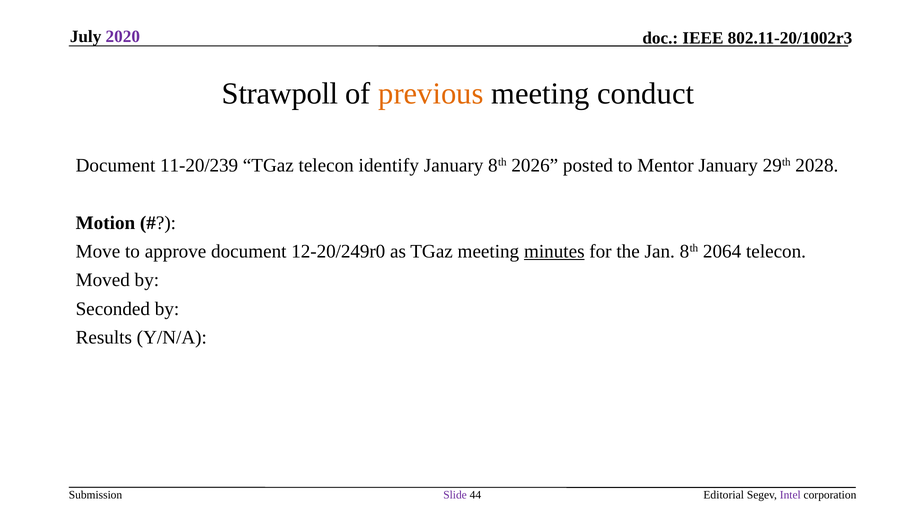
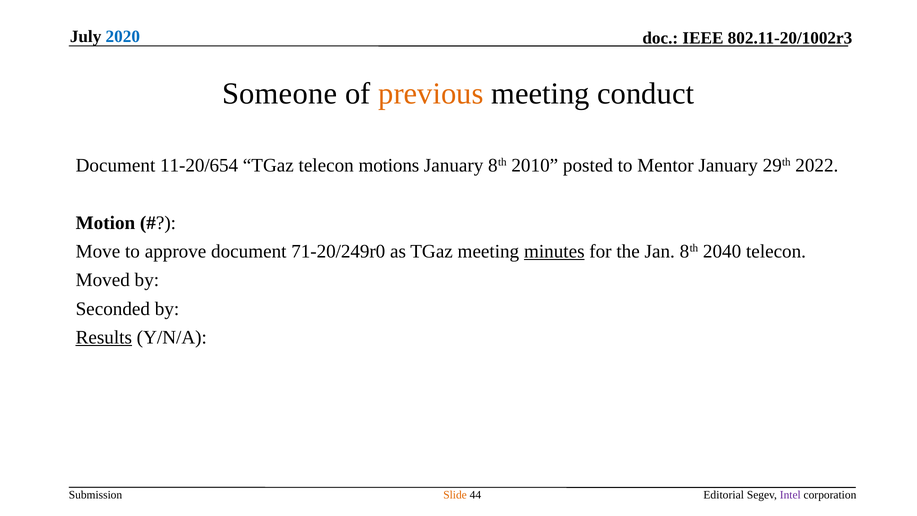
2020 colour: purple -> blue (123, 36)
Strawpoll: Strawpoll -> Someone (280, 94)
11-20/239: 11-20/239 -> 11-20/654 (199, 165)
identify: identify -> motions (389, 165)
2026: 2026 -> 2010 (535, 165)
2028: 2028 -> 2022 (817, 165)
12-20/249r0: 12-20/249r0 -> 71-20/249r0 (338, 251)
2064: 2064 -> 2040 (722, 251)
Results underline: none -> present (104, 337)
Slide colour: purple -> orange (455, 495)
